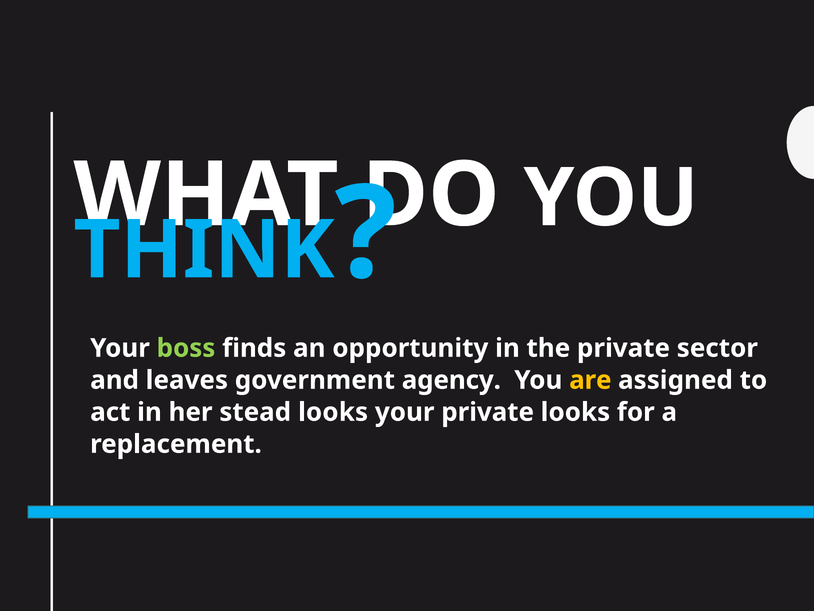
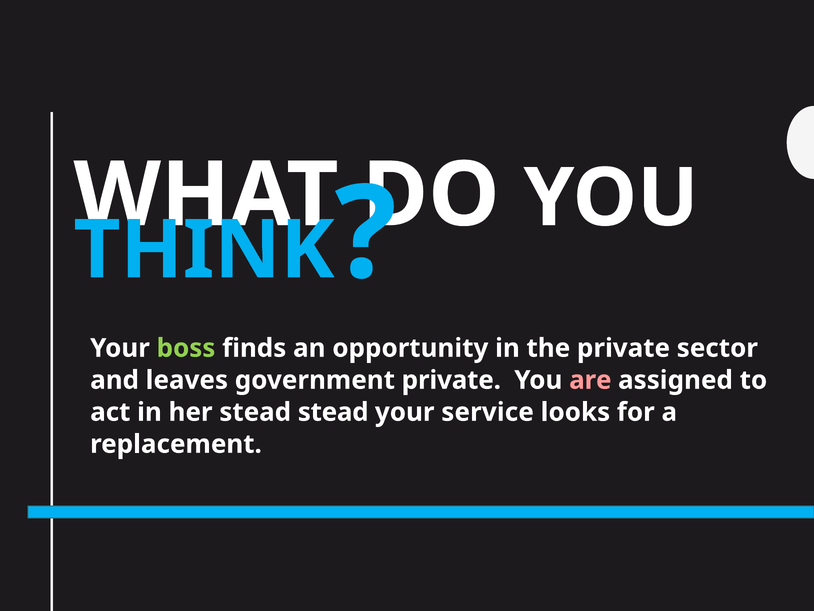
government agency: agency -> private (451, 380)
are colour: yellow -> pink (590, 380)
stead looks: looks -> stead (333, 412)
your private: private -> service (488, 412)
